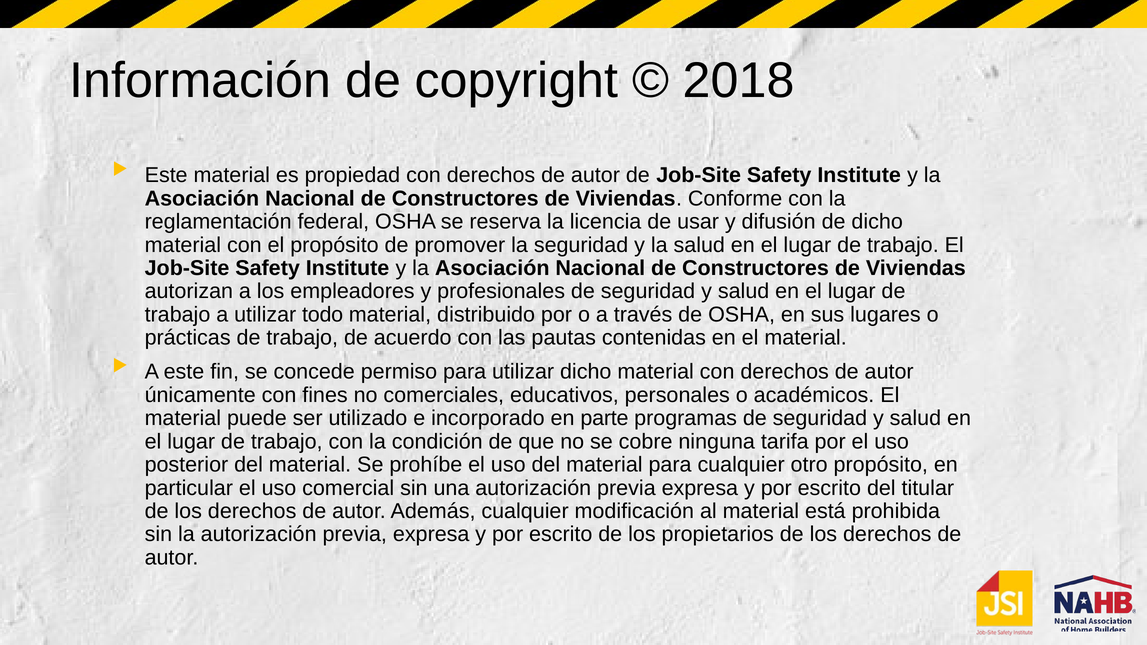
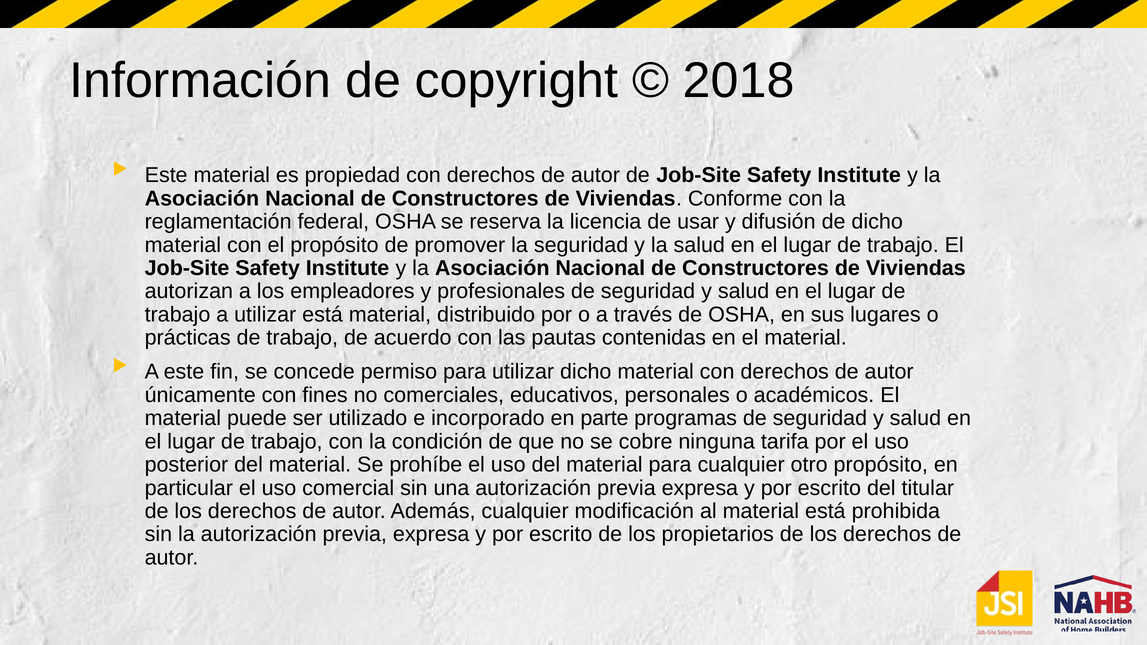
utilizar todo: todo -> está (323, 315)
